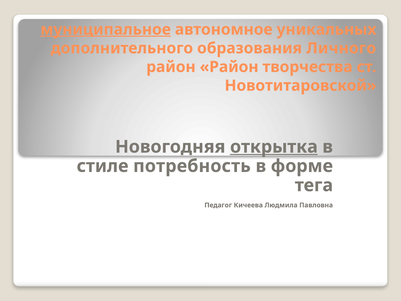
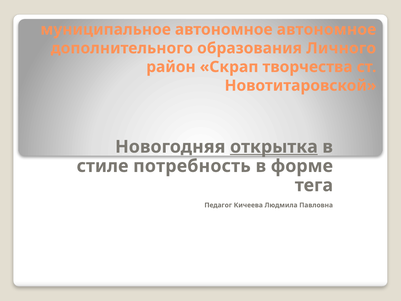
муниципальное underline: present -> none (106, 29)
автономное уникальных: уникальных -> автономное (326, 29)
район Район: Район -> Скрап (229, 67)
